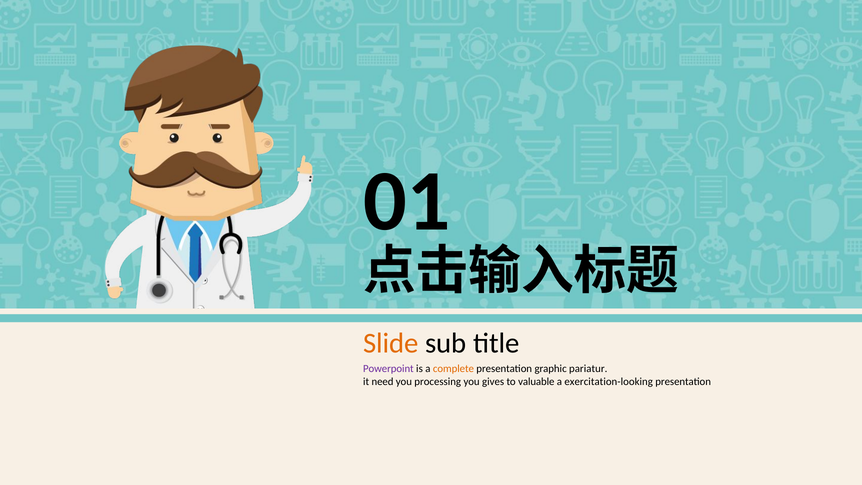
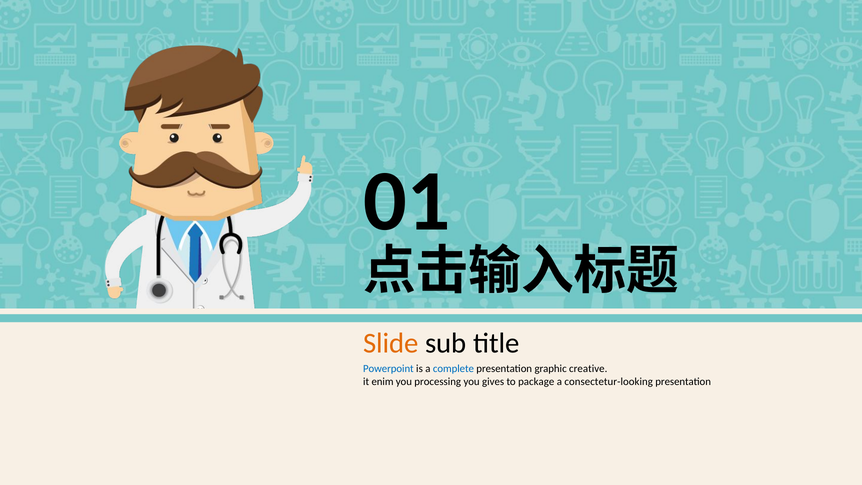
Powerpoint colour: purple -> blue (388, 369)
complete colour: orange -> blue (453, 369)
pariatur: pariatur -> creative (588, 369)
need: need -> enim (383, 382)
valuable: valuable -> package (536, 382)
exercitation-looking: exercitation-looking -> consectetur-looking (609, 382)
